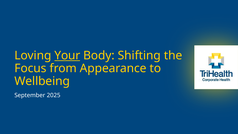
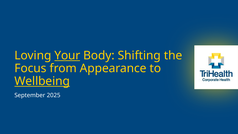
Wellbeing underline: none -> present (42, 81)
